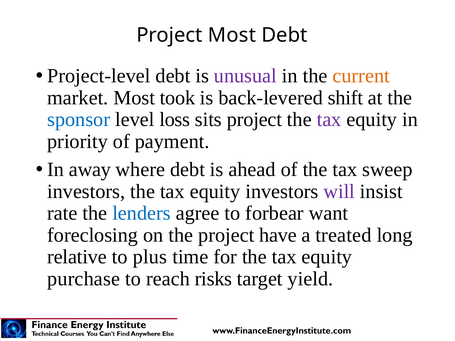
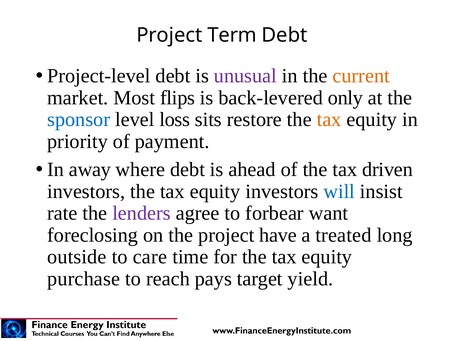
Project Most: Most -> Term (232, 35)
took: took -> flips (178, 98)
shift: shift -> only (345, 98)
sits project: project -> restore (254, 120)
tax colour: purple -> orange (329, 120)
sweep: sweep -> driven (388, 170)
will colour: purple -> blue (339, 192)
lenders colour: blue -> purple (142, 213)
relative: relative -> outside (77, 257)
plus: plus -> care (150, 257)
risks: risks -> pays (213, 279)
